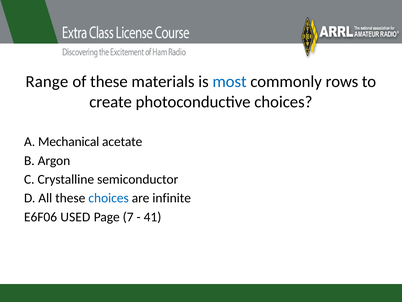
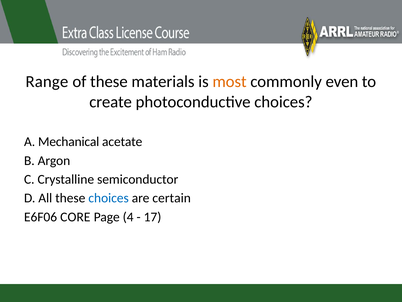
most colour: blue -> orange (230, 82)
rows: rows -> even (342, 82)
infinite: infinite -> certain (172, 198)
USED: USED -> CORE (75, 217)
7: 7 -> 4 (128, 217)
41: 41 -> 17 (153, 217)
